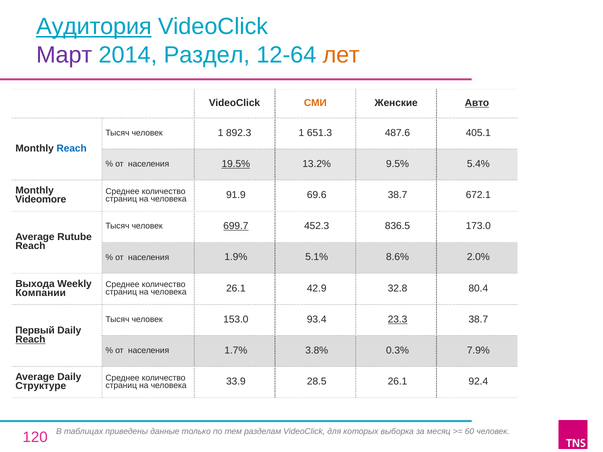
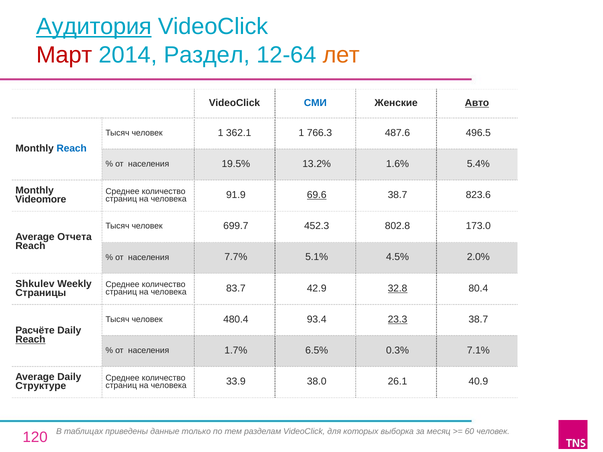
Март colour: purple -> red (64, 55)
СМИ colour: orange -> blue (315, 103)
892.3: 892.3 -> 362.1 (239, 133)
651.3: 651.3 -> 766.3 (319, 133)
405.1: 405.1 -> 496.5 (478, 133)
19.5% underline: present -> none (236, 164)
9.5%: 9.5% -> 1.6% (398, 164)
69.6 underline: none -> present (317, 195)
672.1: 672.1 -> 823.6 (478, 195)
699.7 underline: present -> none (236, 226)
836.5: 836.5 -> 802.8 (397, 226)
Rutube: Rutube -> Отчета (75, 237)
1.9%: 1.9% -> 7.7% (236, 257)
8.6%: 8.6% -> 4.5% (398, 257)
Выхода: Выхода -> Shkulev (35, 284)
Компании: Компании -> Страницы (41, 293)
человека 26.1: 26.1 -> 83.7 (236, 288)
32.8 underline: none -> present (398, 288)
153.0: 153.0 -> 480.4 (236, 320)
Первый: Первый -> Расчёте (35, 331)
3.8%: 3.8% -> 6.5% (317, 351)
7.9%: 7.9% -> 7.1% (478, 351)
28.5: 28.5 -> 38.0 (317, 382)
92.4: 92.4 -> 40.9 (478, 382)
